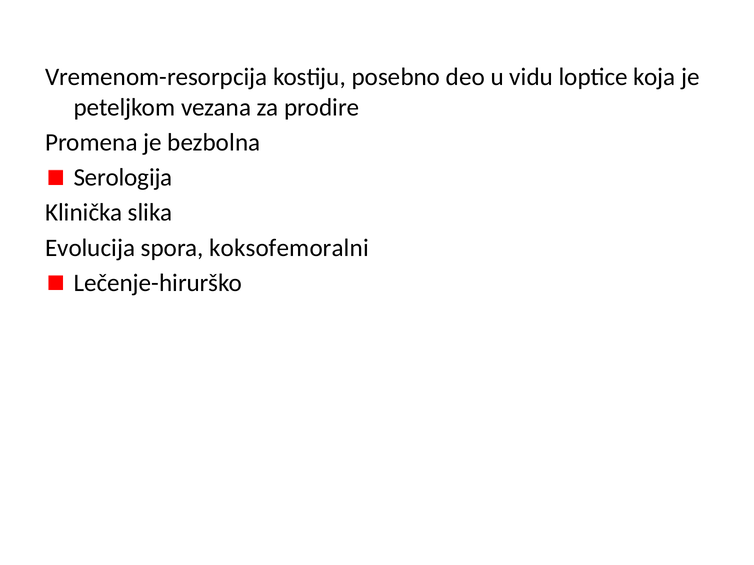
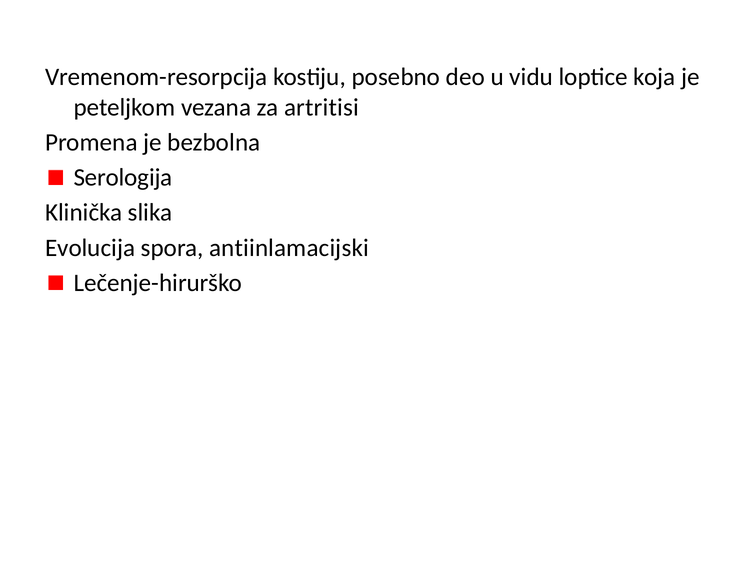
prodire: prodire -> artritisi (322, 107)
koksofemoralni: koksofemoralni -> antiinlamacijski (289, 248)
